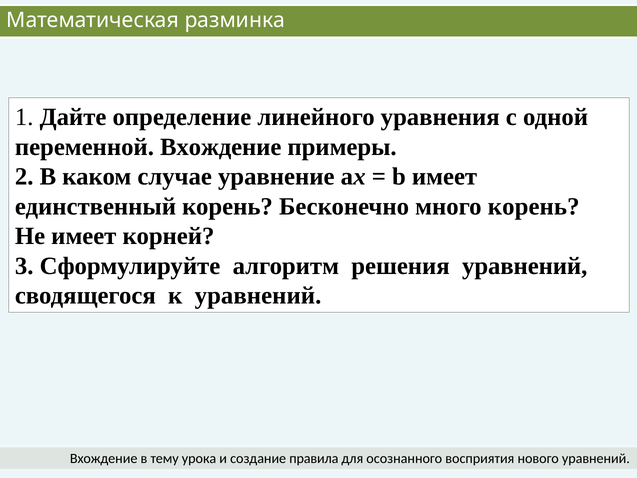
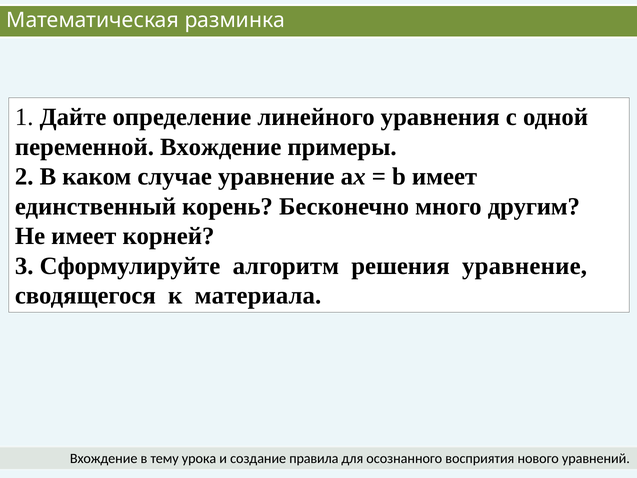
много корень: корень -> другим (534, 206)
решения уравнений: уравнений -> уравнение (525, 266)
к уравнений: уравнений -> материала (258, 296)
